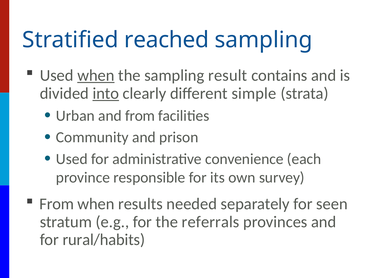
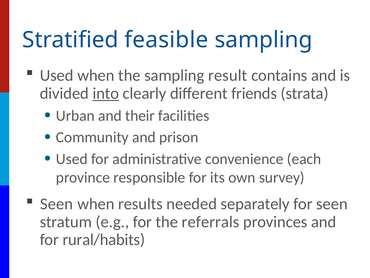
reached: reached -> feasible (166, 40)
when underline: present -> none (96, 75)
simple: simple -> friends (254, 93)
and from: from -> their (140, 116)
From: From -> Seen (57, 204)
